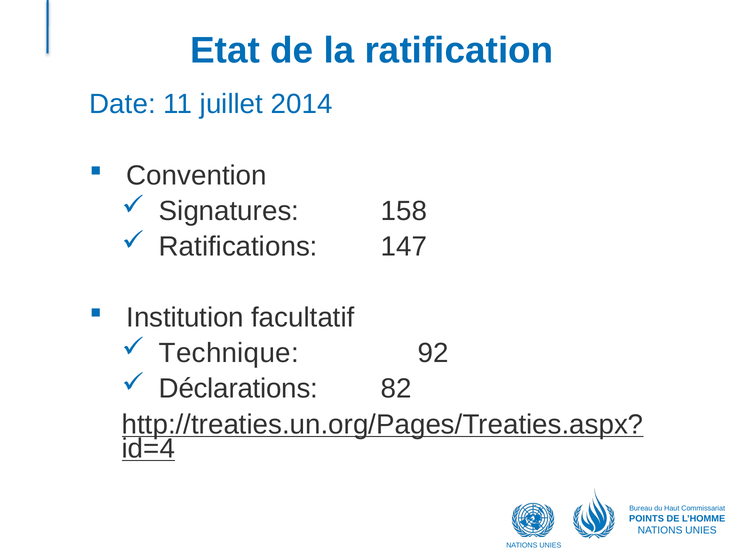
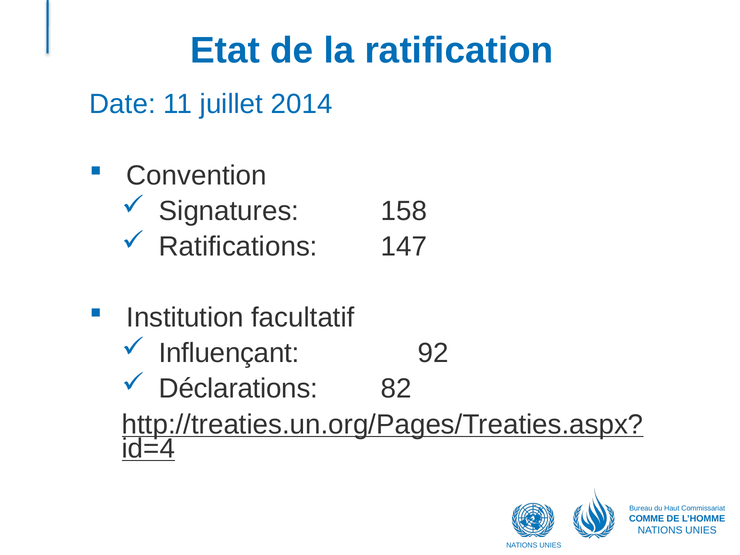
Technique: Technique -> Influençant (229, 353)
POINTS: POINTS -> COMME (647, 519)
